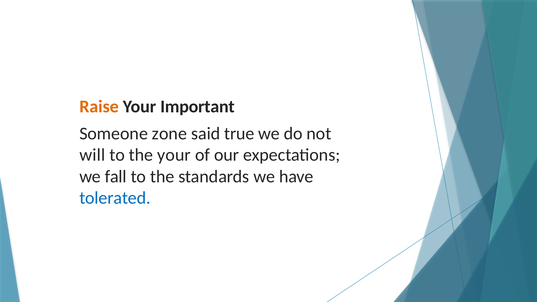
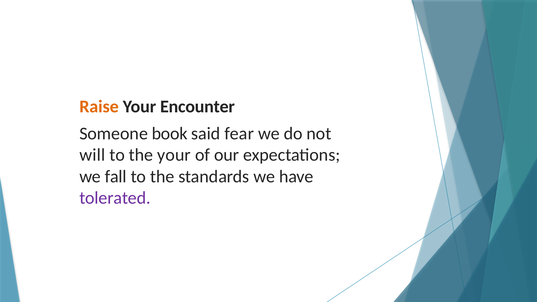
Important: Important -> Encounter (197, 107)
zone: zone -> book (170, 134)
true: true -> fear (239, 134)
tolerated colour: blue -> purple (115, 198)
